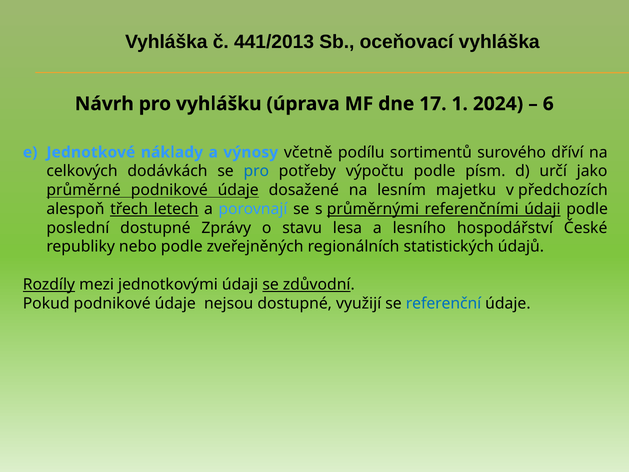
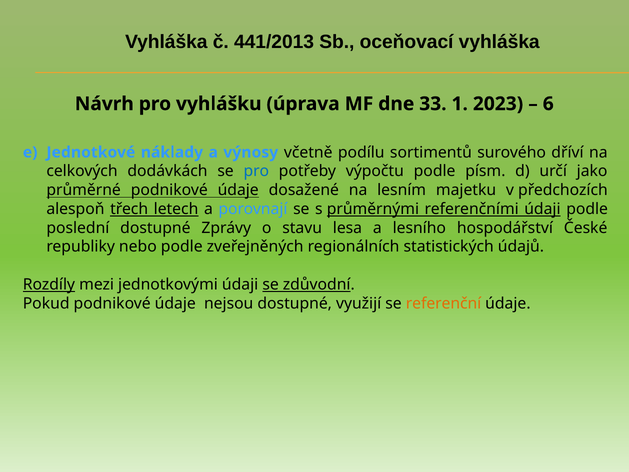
17: 17 -> 33 (433, 104)
2024: 2024 -> 2023 (498, 104)
referenční colour: blue -> orange (444, 303)
